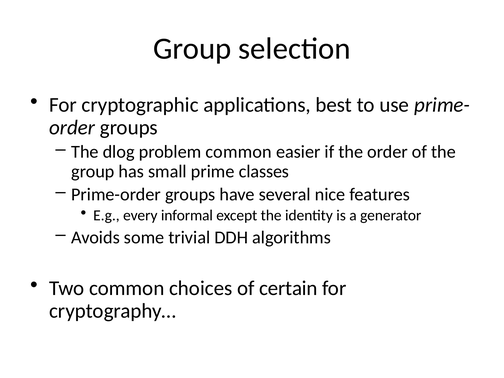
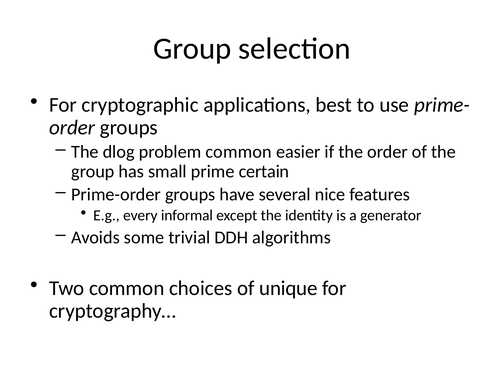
classes: classes -> certain (264, 171)
certain: certain -> unique (288, 288)
